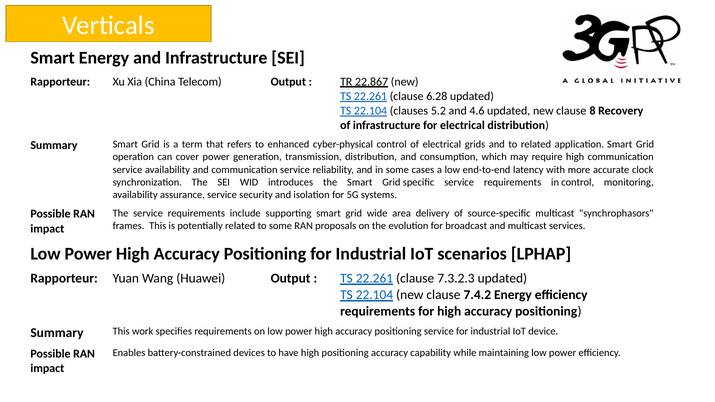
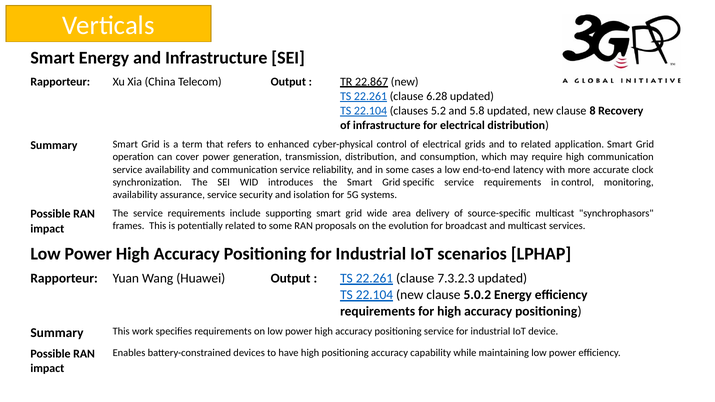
4.6: 4.6 -> 5.8 (477, 111)
7.4.2: 7.4.2 -> 5.0.2 (477, 295)
